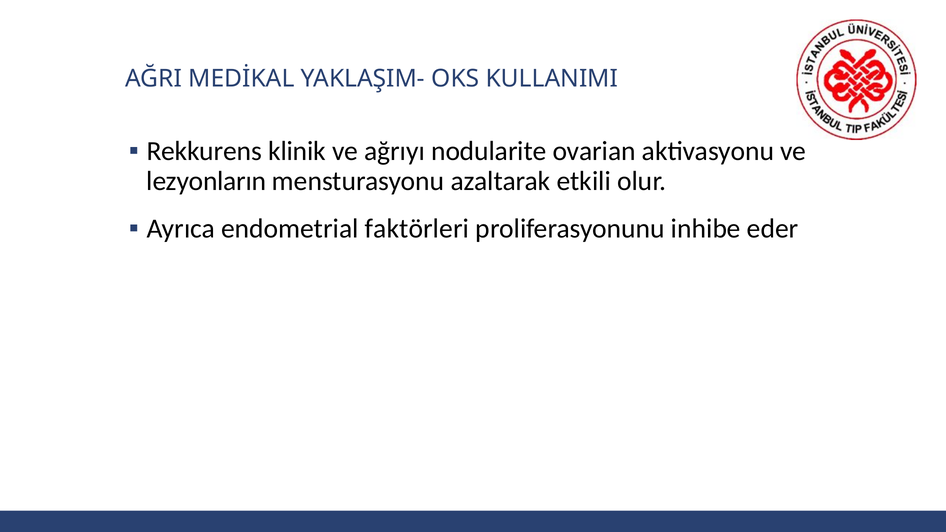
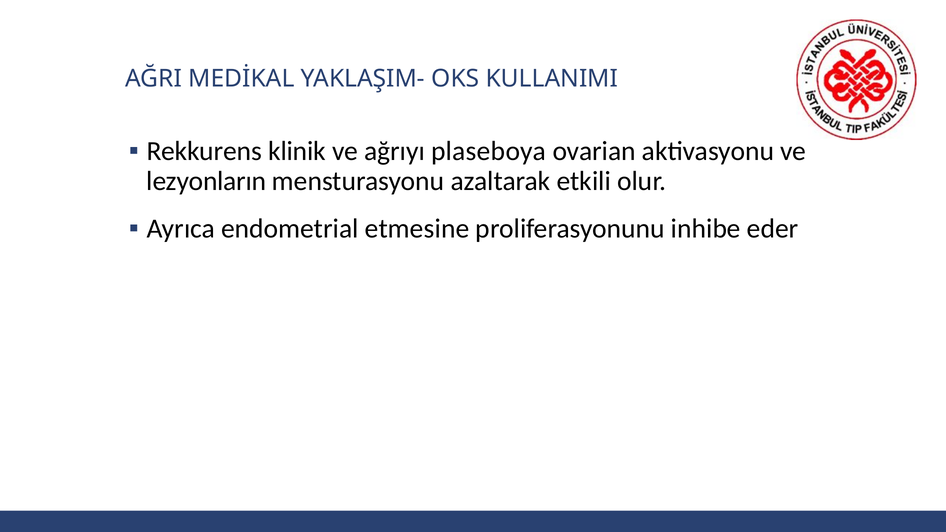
nodularite: nodularite -> plaseboya (489, 151)
faktörleri: faktörleri -> etmesine (417, 229)
